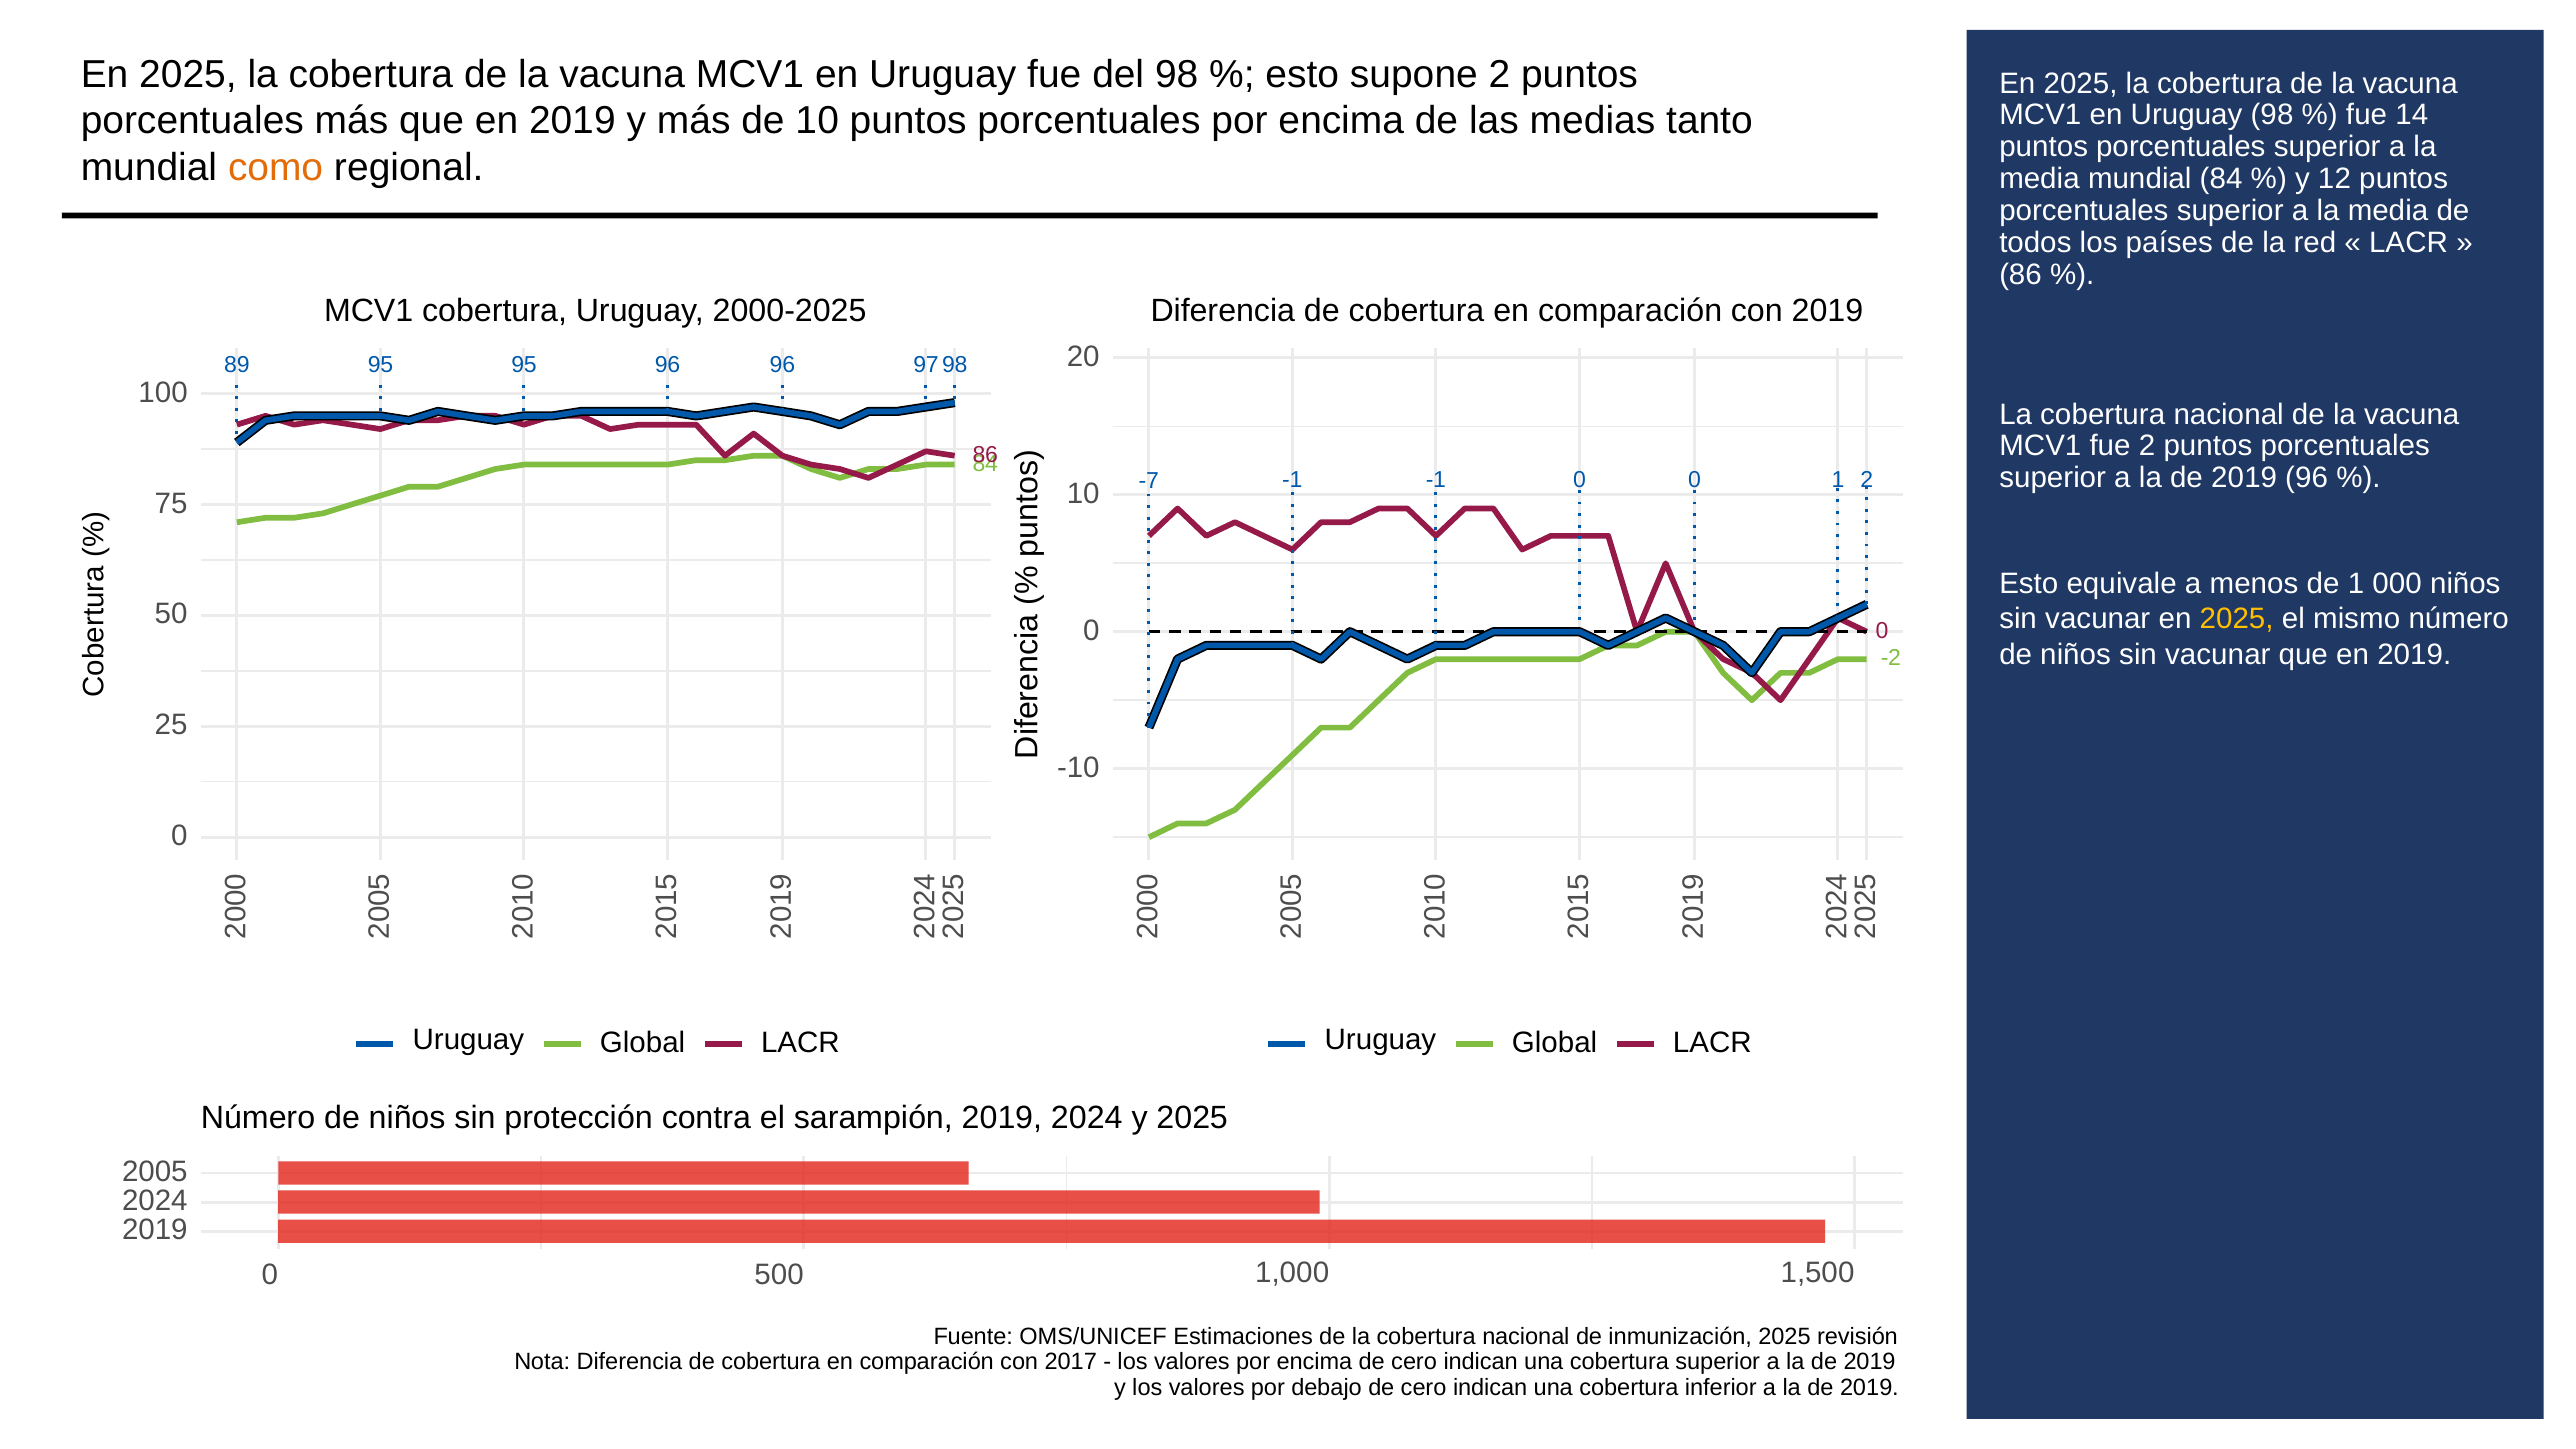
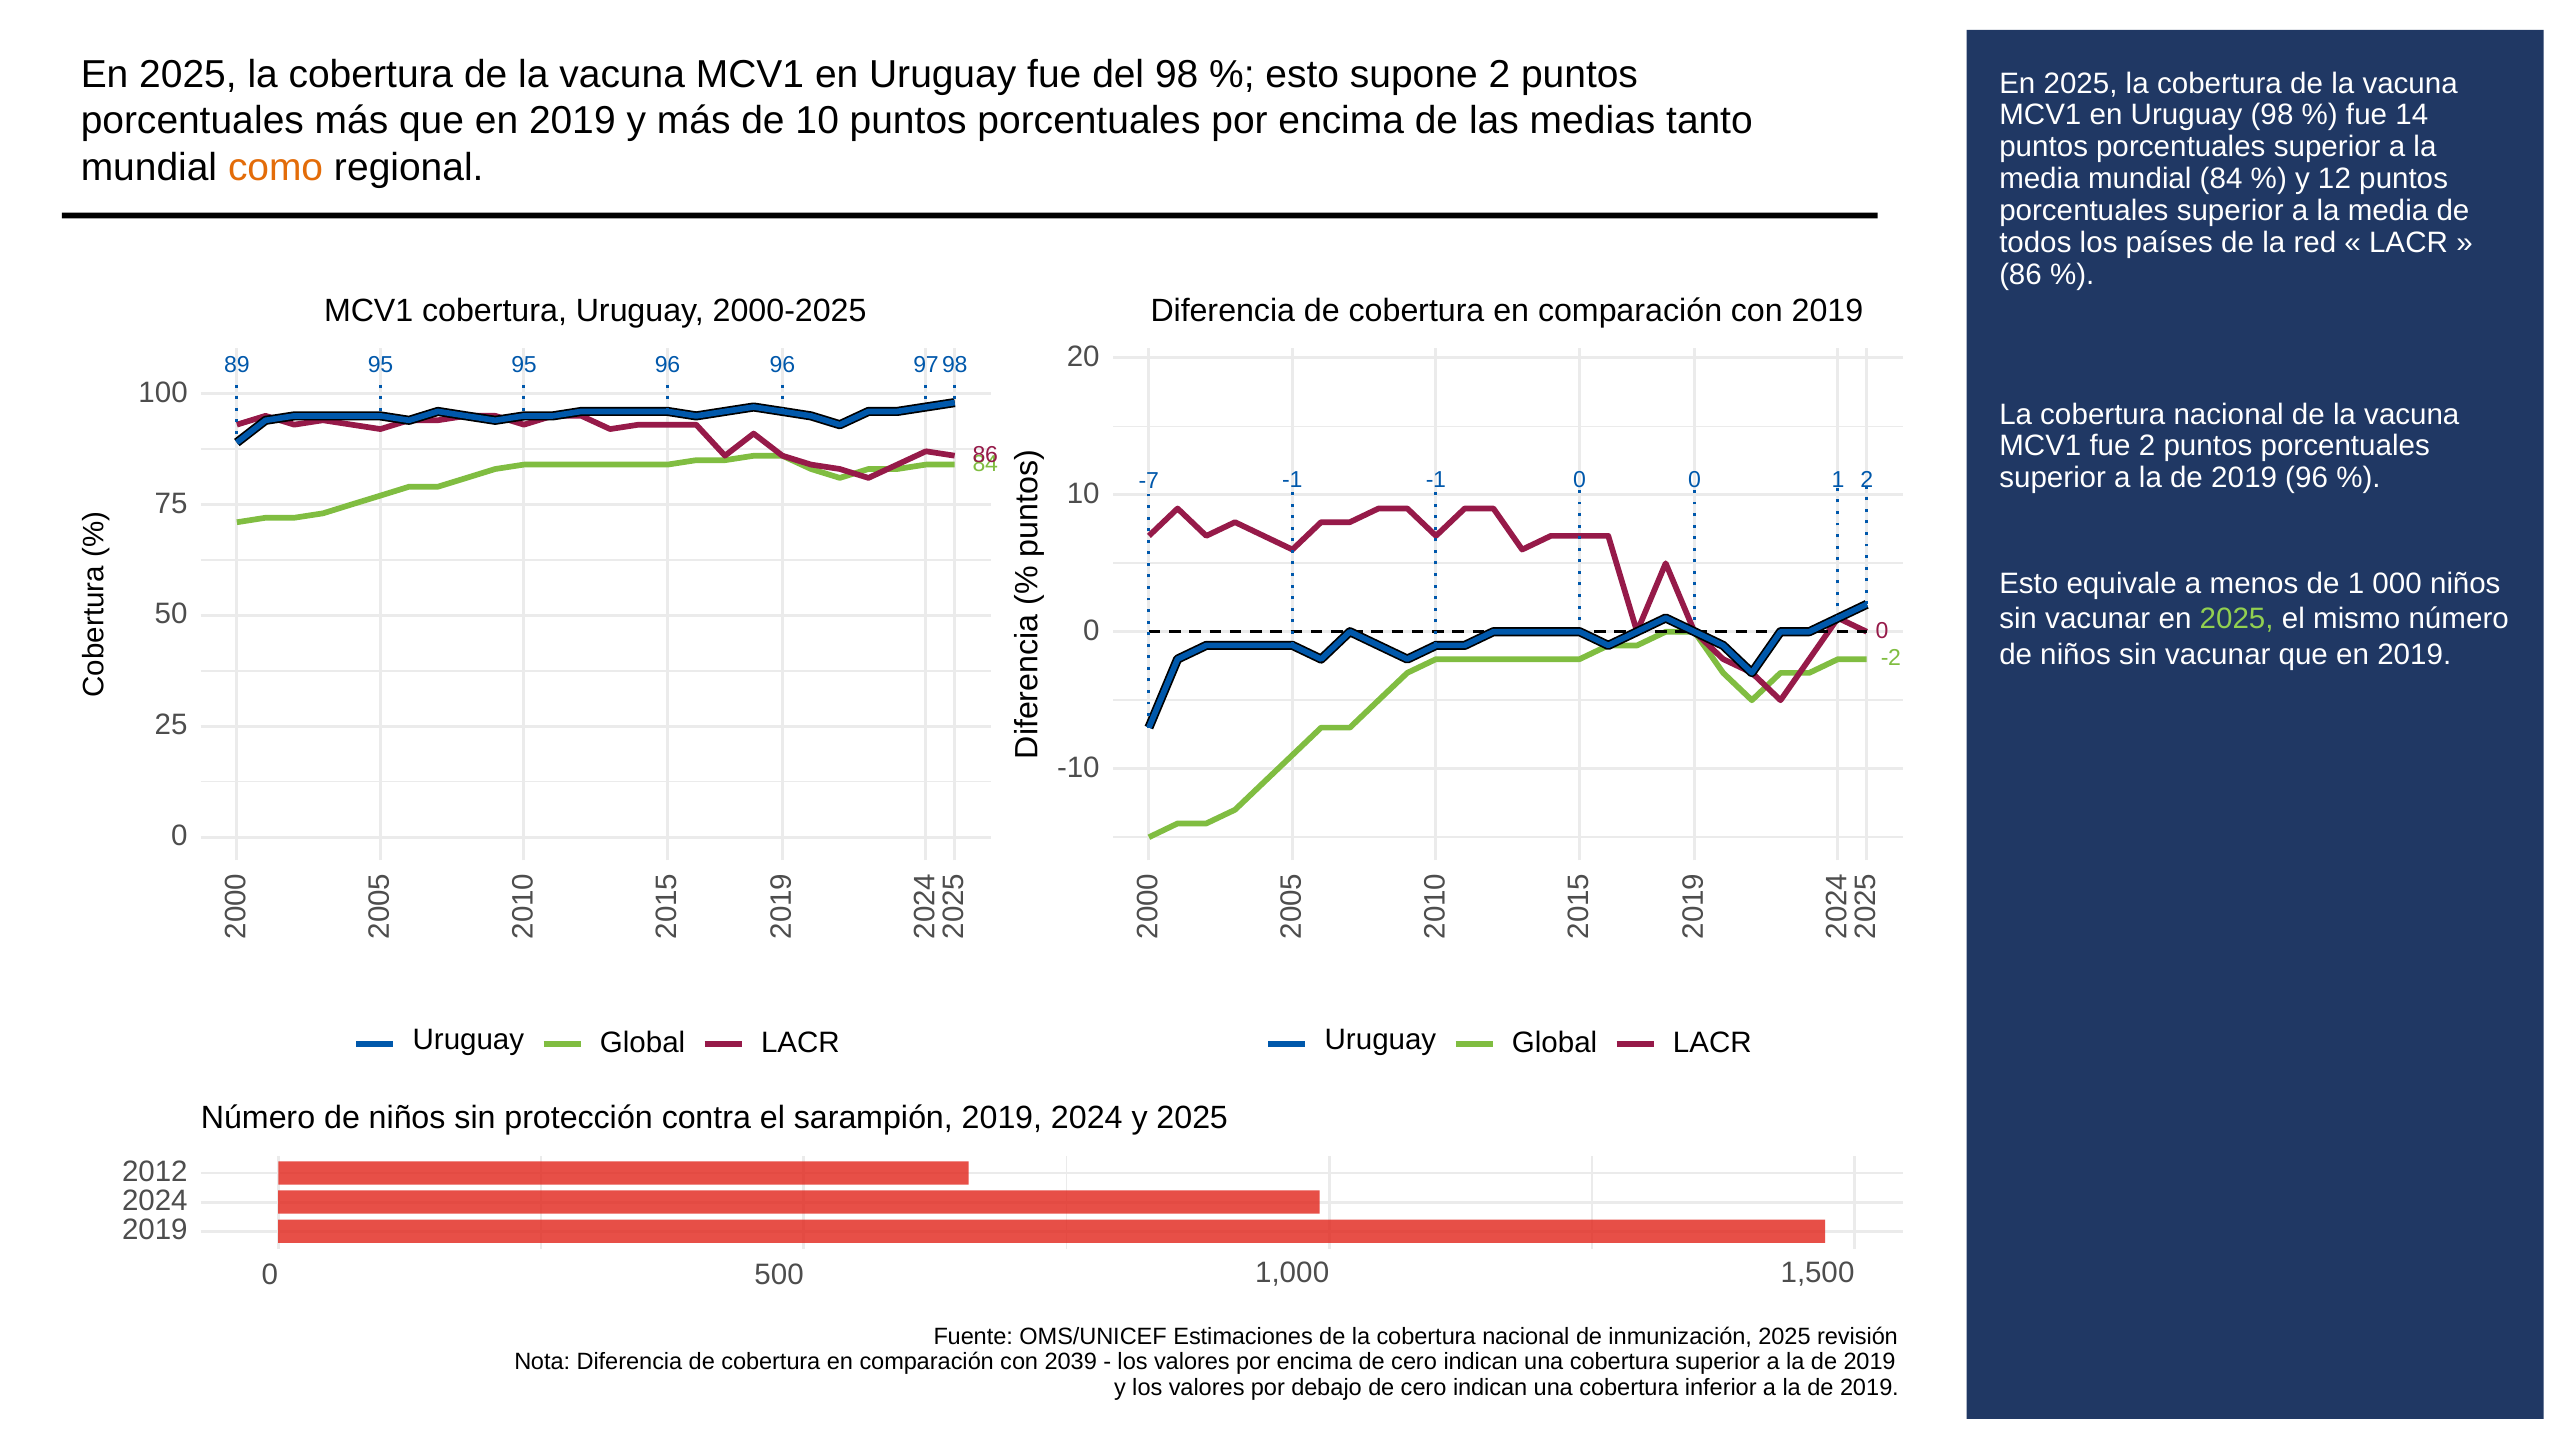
2025 colour: yellow -> light green (2237, 619)
2005: 2005 -> 2012 (155, 1172)
2017: 2017 -> 2039 (1071, 1362)
